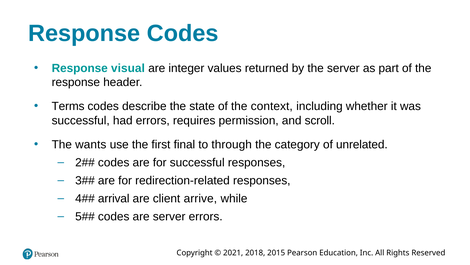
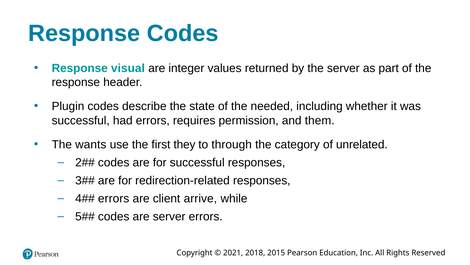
Terms: Terms -> Plugin (68, 106)
context: context -> needed (272, 106)
scroll: scroll -> them (320, 120)
final: final -> they (184, 144)
arrival: arrival -> errors (114, 198)
